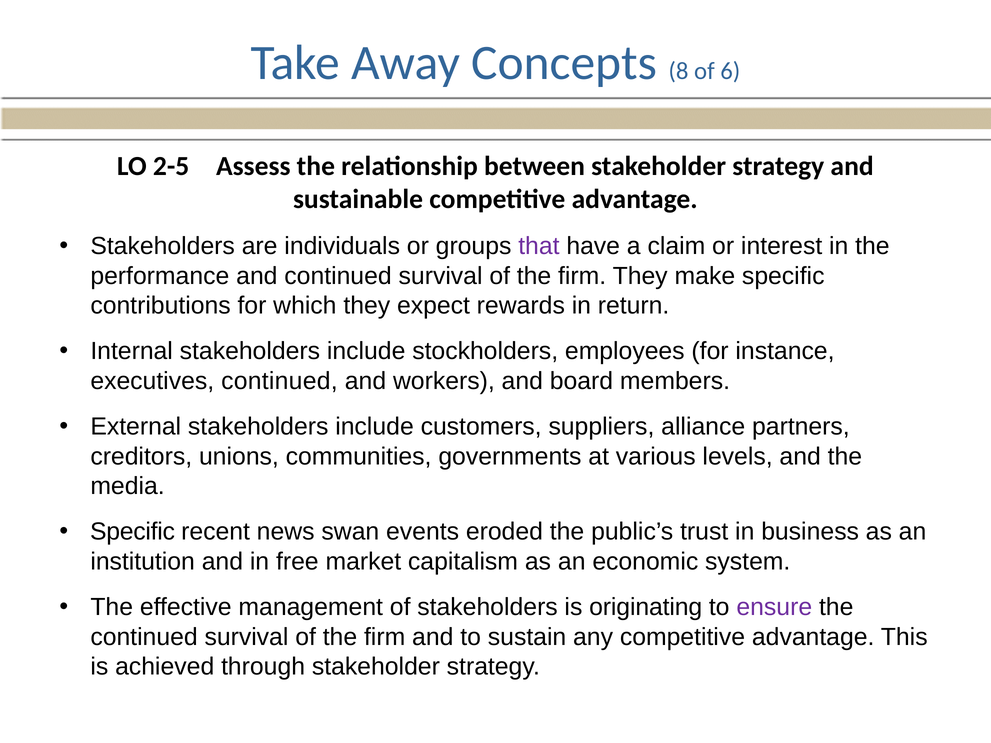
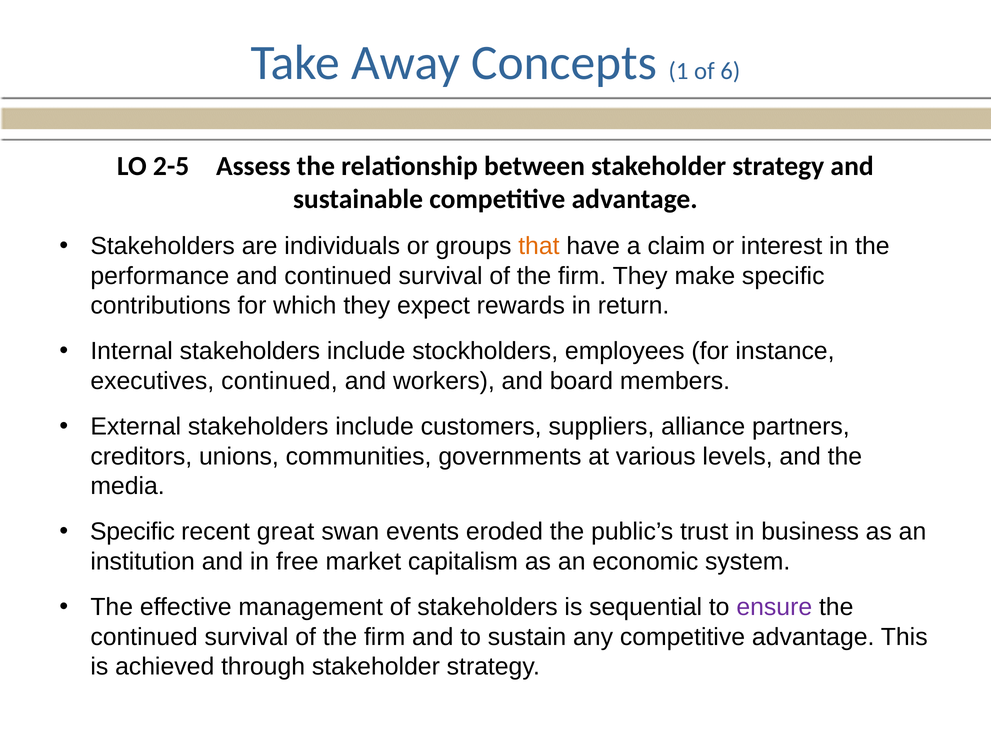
8: 8 -> 1 (679, 71)
that colour: purple -> orange (539, 246)
news: news -> great (286, 532)
originating: originating -> sequential (646, 607)
